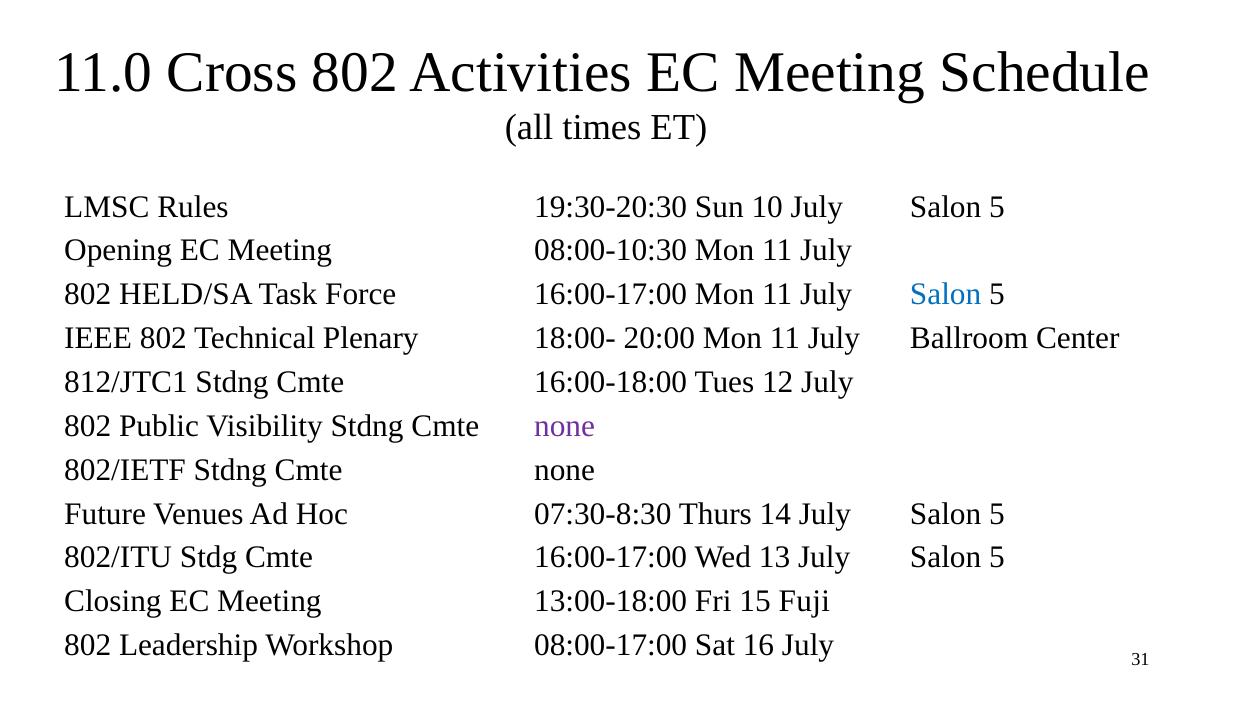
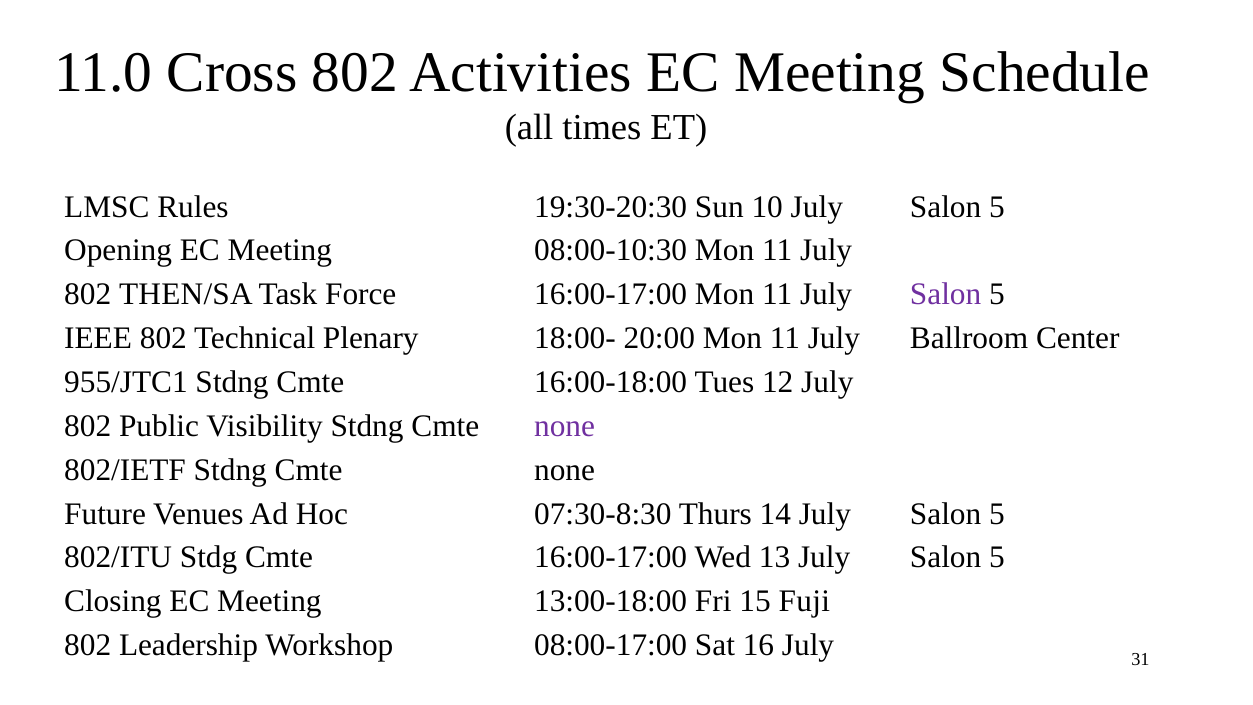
HELD/SA: HELD/SA -> THEN/SA (186, 294)
Salon colour: blue -> purple (946, 294)
812/JTC1: 812/JTC1 -> 955/JTC1 (126, 382)
